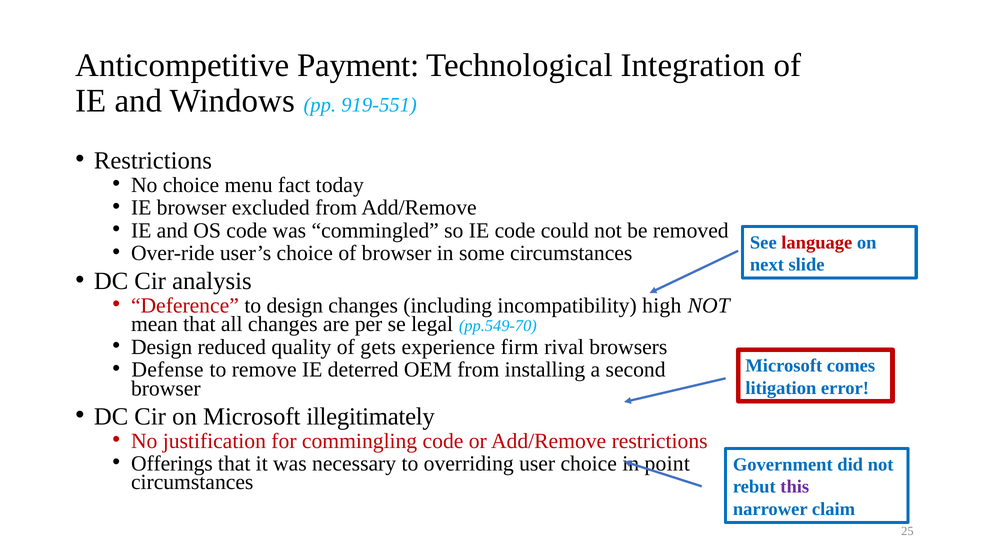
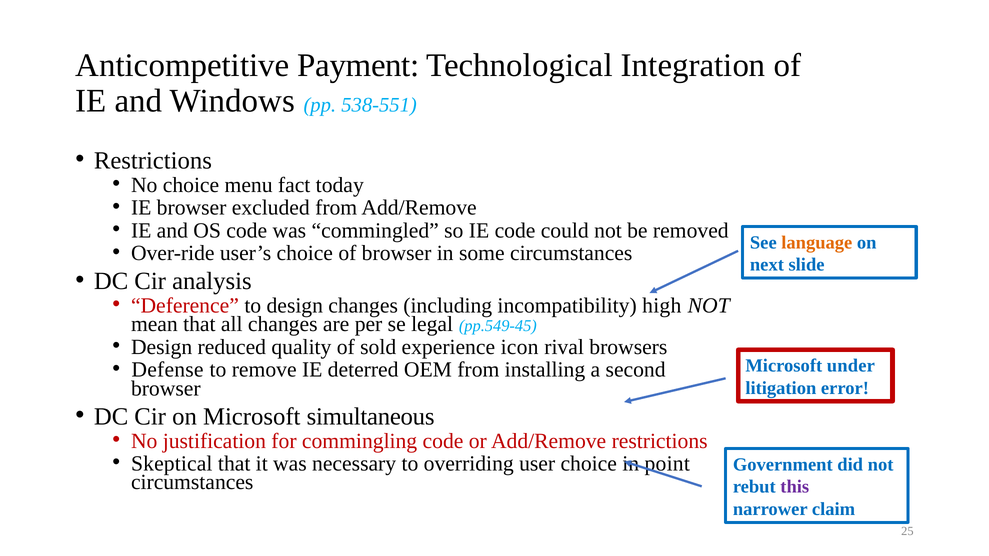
919-551: 919-551 -> 538-551 (379, 105)
language colour: red -> orange (817, 243)
pp.549-70: pp.549-70 -> pp.549-45 (498, 326)
gets: gets -> sold (378, 347)
firm: firm -> icon (520, 347)
comes: comes -> under (851, 366)
illegitimately: illegitimately -> simultaneous (371, 417)
Offerings: Offerings -> Skeptical (172, 464)
